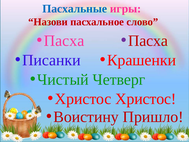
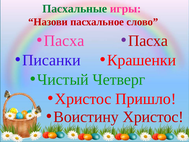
Пасхальные colour: blue -> green (75, 9)
Христос Христос: Христос -> Пришло (146, 99)
Воистину Пришло: Пришло -> Христос (153, 117)
